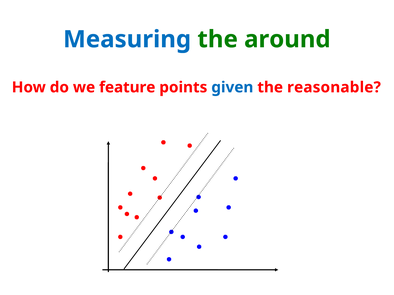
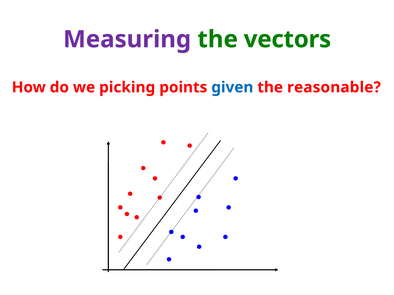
Measuring colour: blue -> purple (127, 39)
around: around -> vectors (287, 39)
feature: feature -> picking (127, 87)
